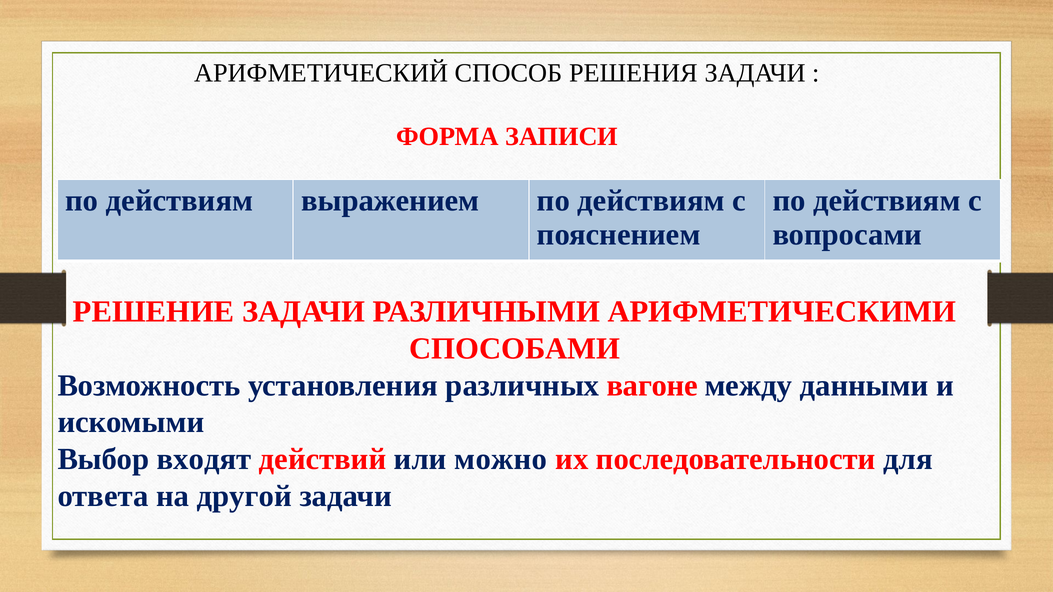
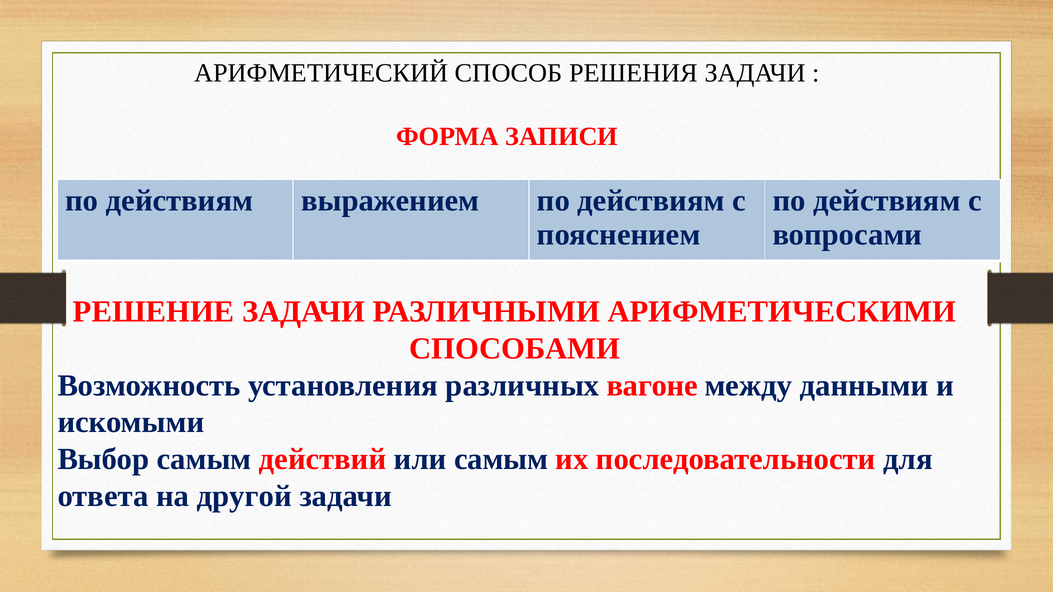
Выбор входят: входят -> самым (204, 459)
или можно: можно -> самым (501, 459)
